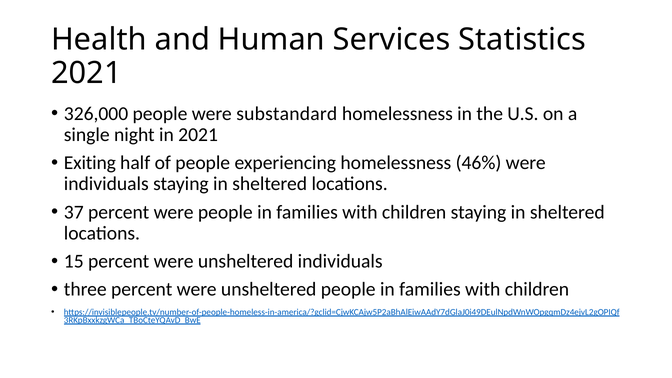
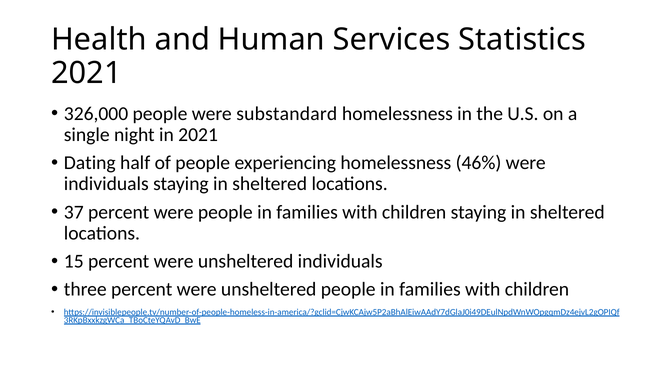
Exiting: Exiting -> Dating (90, 163)
